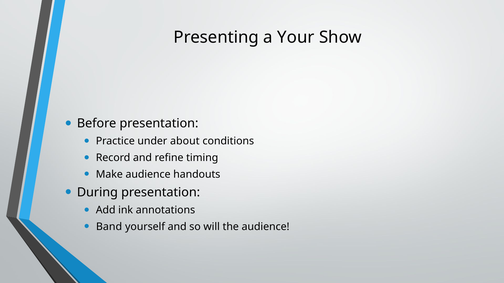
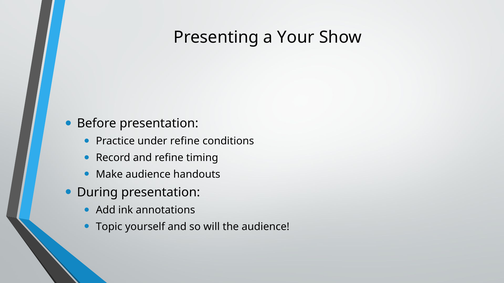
under about: about -> refine (185, 141)
Band: Band -> Topic (109, 227)
